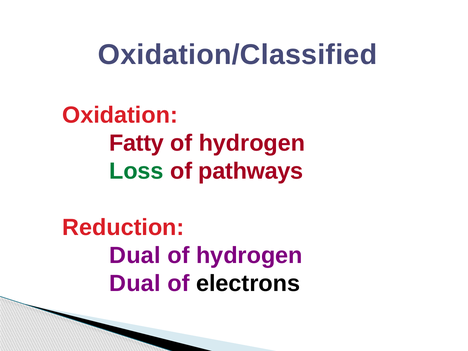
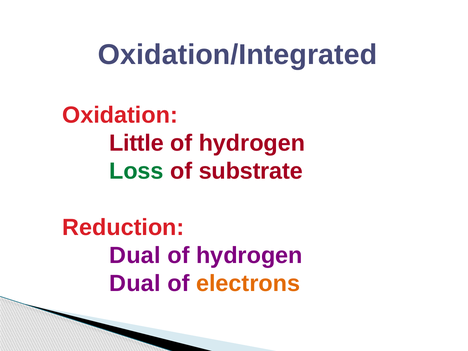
Oxidation/Classified: Oxidation/Classified -> Oxidation/Integrated (238, 55)
Fatty: Fatty -> Little (136, 143)
pathways: pathways -> substrate (251, 171)
electrons colour: black -> orange (248, 284)
